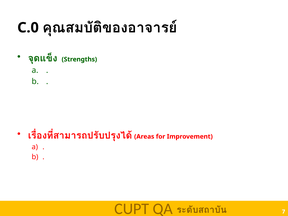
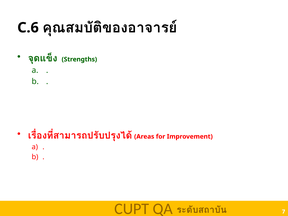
C.0: C.0 -> C.6 (28, 28)
